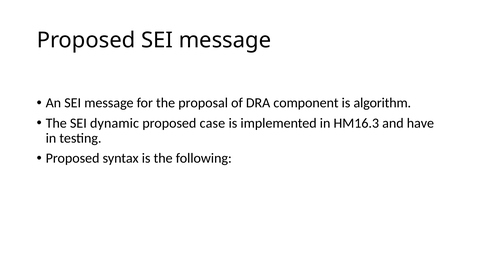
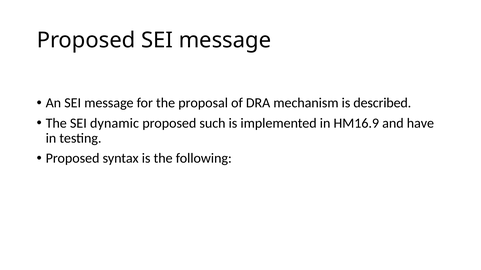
component: component -> mechanism (306, 103)
algorithm: algorithm -> described (382, 103)
case: case -> such (212, 123)
HM16.3: HM16.3 -> HM16.9 (356, 123)
